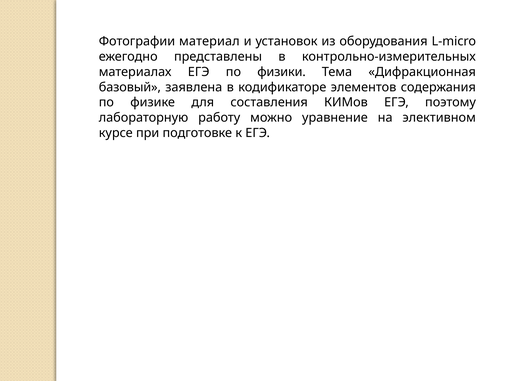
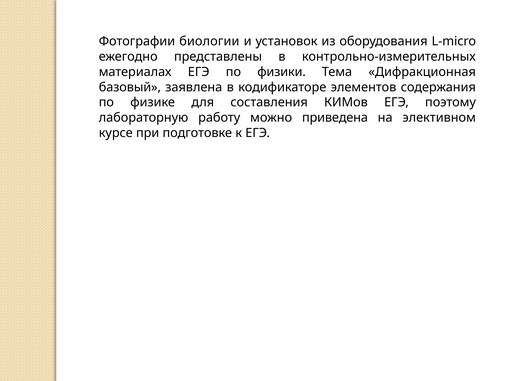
материал: материал -> биологии (209, 41)
уравнение: уравнение -> приведена (335, 117)
